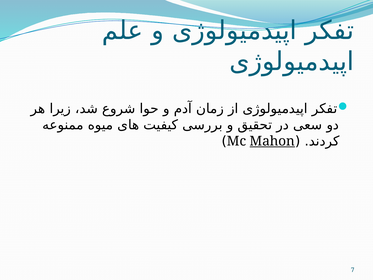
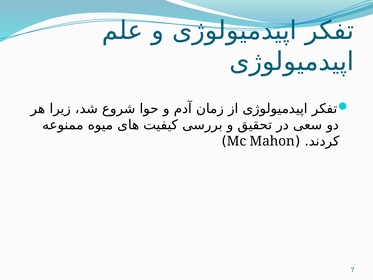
Mahon underline: present -> none (272, 141)
